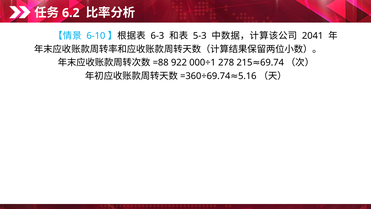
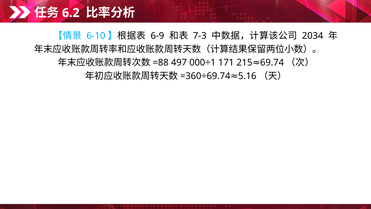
6-3: 6-3 -> 6-9 (157, 36)
5-3: 5-3 -> 7-3 (200, 36)
2041: 2041 -> 2034 (313, 36)
922: 922 -> 497 (179, 63)
278: 278 -> 171 (226, 63)
